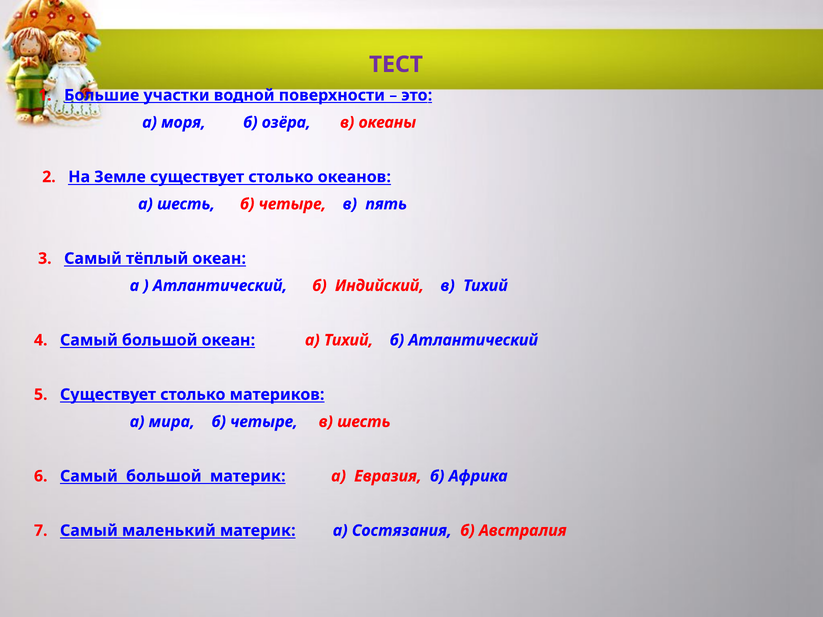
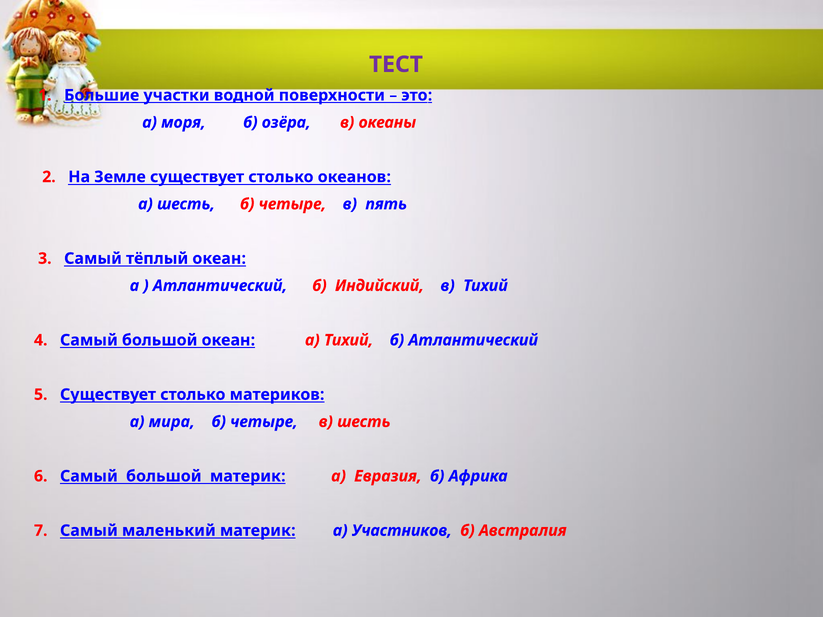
Состязания: Состязания -> Участников (402, 531)
